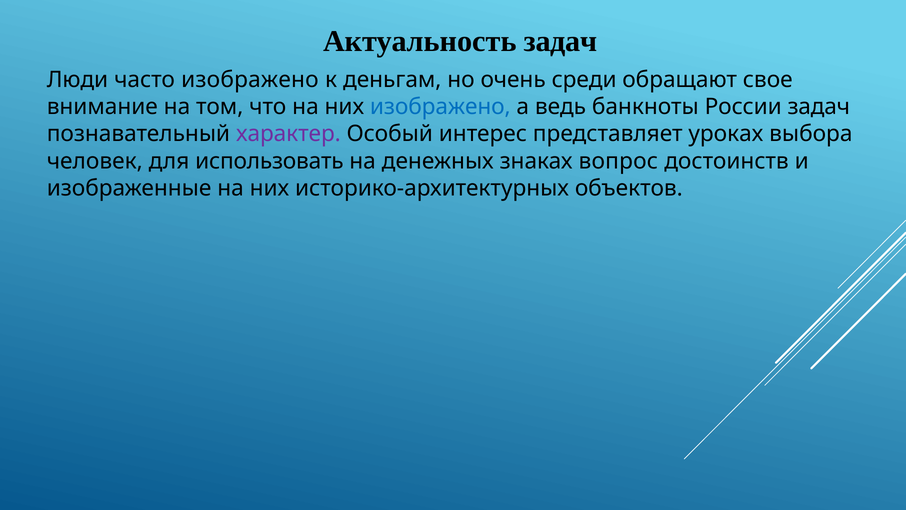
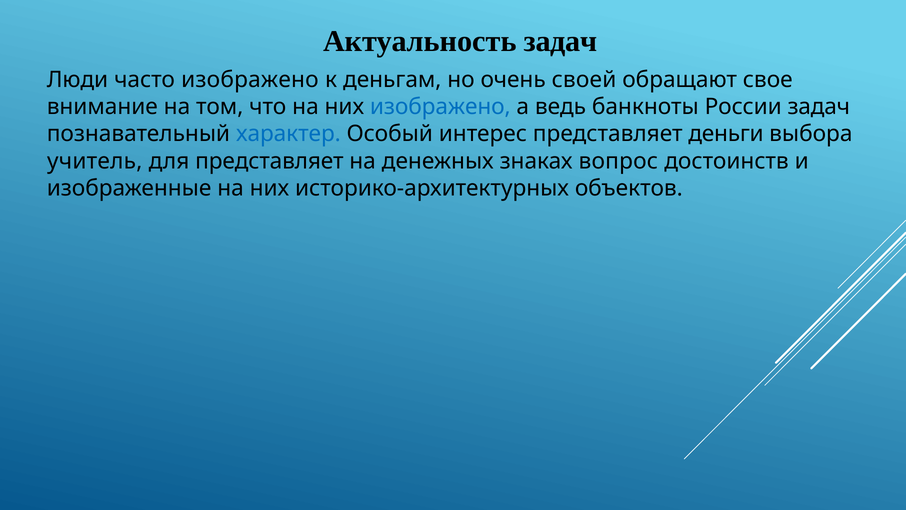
среди: среди -> своей (584, 79)
характер colour: purple -> blue (288, 134)
уроках: уроках -> деньги (726, 134)
человек: человек -> учитель (95, 161)
для использовать: использовать -> представляет (269, 161)
